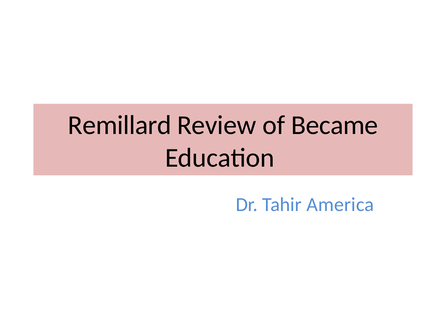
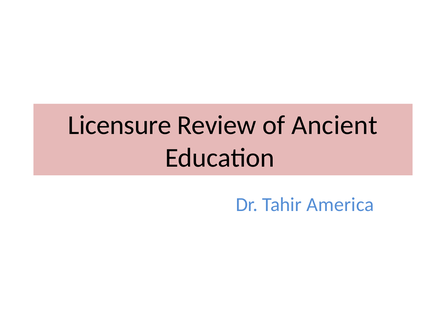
Remillard: Remillard -> Licensure (120, 125)
Became: Became -> Ancient (334, 125)
